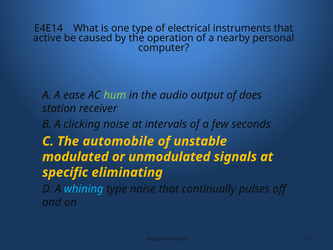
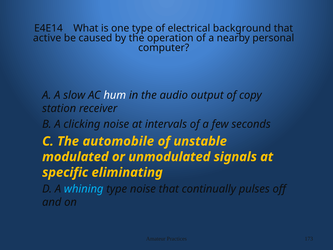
instruments: instruments -> background (242, 28)
ease: ease -> slow (74, 95)
hum colour: light green -> white (115, 95)
does: does -> copy (250, 95)
